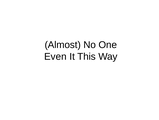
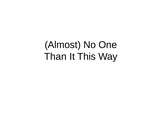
Even: Even -> Than (55, 56)
